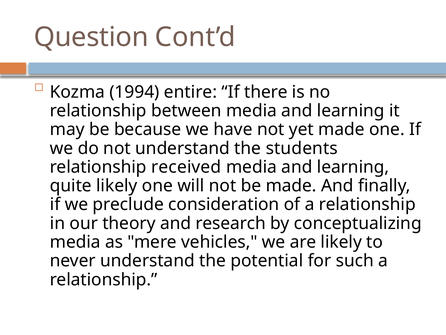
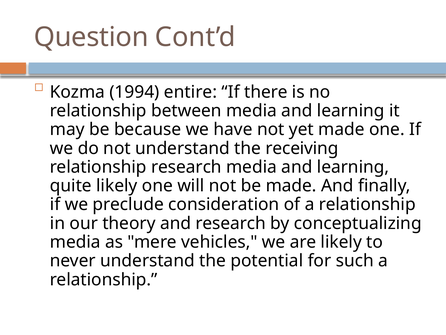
students: students -> receiving (302, 148)
relationship received: received -> research (186, 167)
